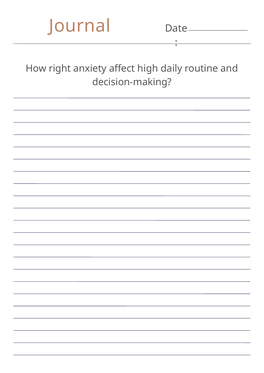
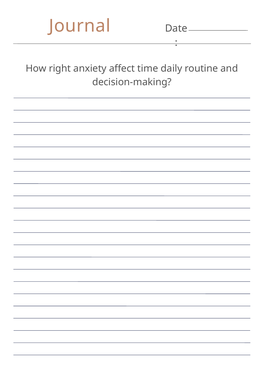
high: high -> time (148, 68)
